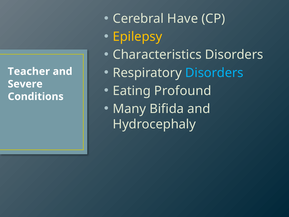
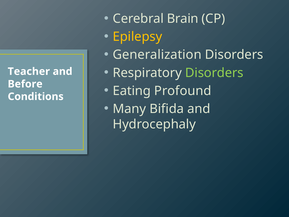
Have: Have -> Brain (183, 19)
Characteristics: Characteristics -> Generalization (157, 55)
Disorders colour: light blue -> light green (214, 73)
Severe: Severe -> Before (25, 84)
